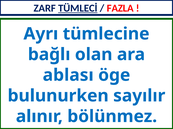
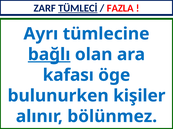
bağlı underline: none -> present (49, 55)
ablası: ablası -> kafası (68, 76)
sayılır: sayılır -> kişiler (139, 96)
